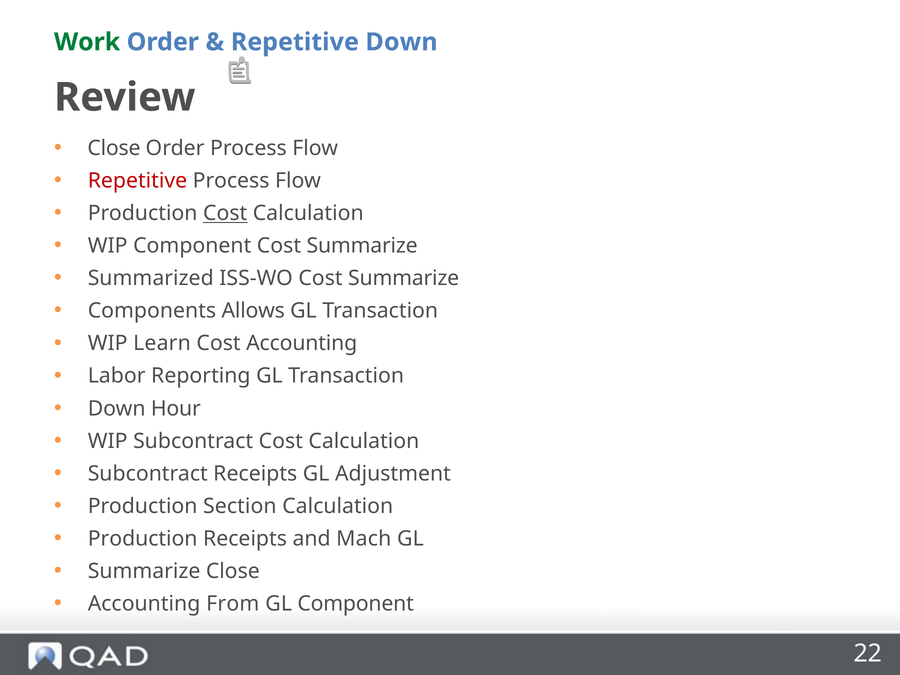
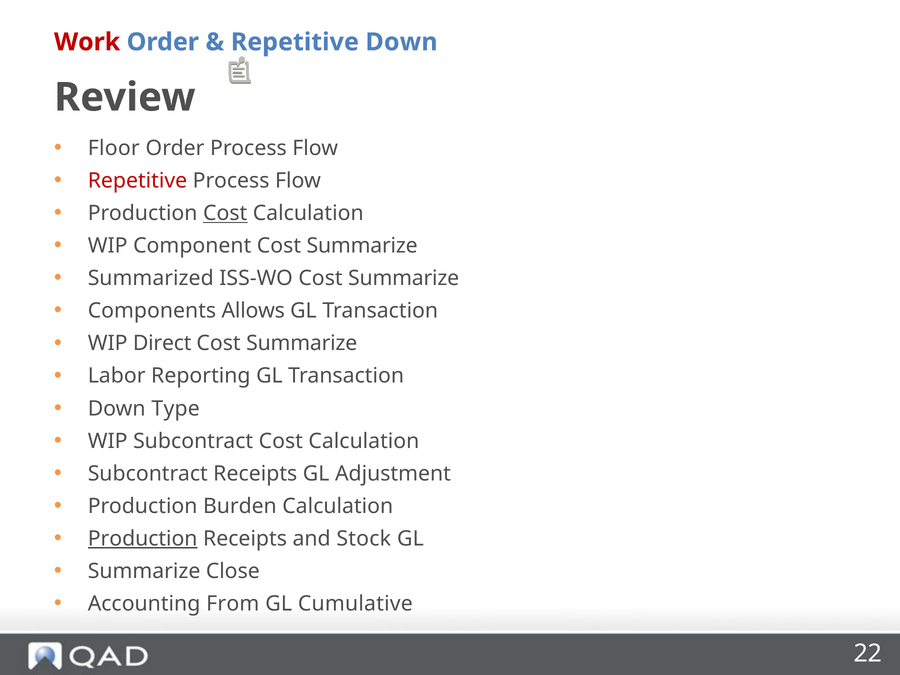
Work colour: green -> red (87, 42)
Close: Close -> Floor (114, 148)
Learn: Learn -> Direct (162, 343)
Accounting: Accounting -> Summarize (302, 343)
Hour: Hour -> Type (176, 409)
Section: Section -> Burden (240, 506)
Production underline: none -> present (143, 539)
Mach: Mach -> Stock (364, 539)
GL Component: Component -> Cumulative (355, 604)
